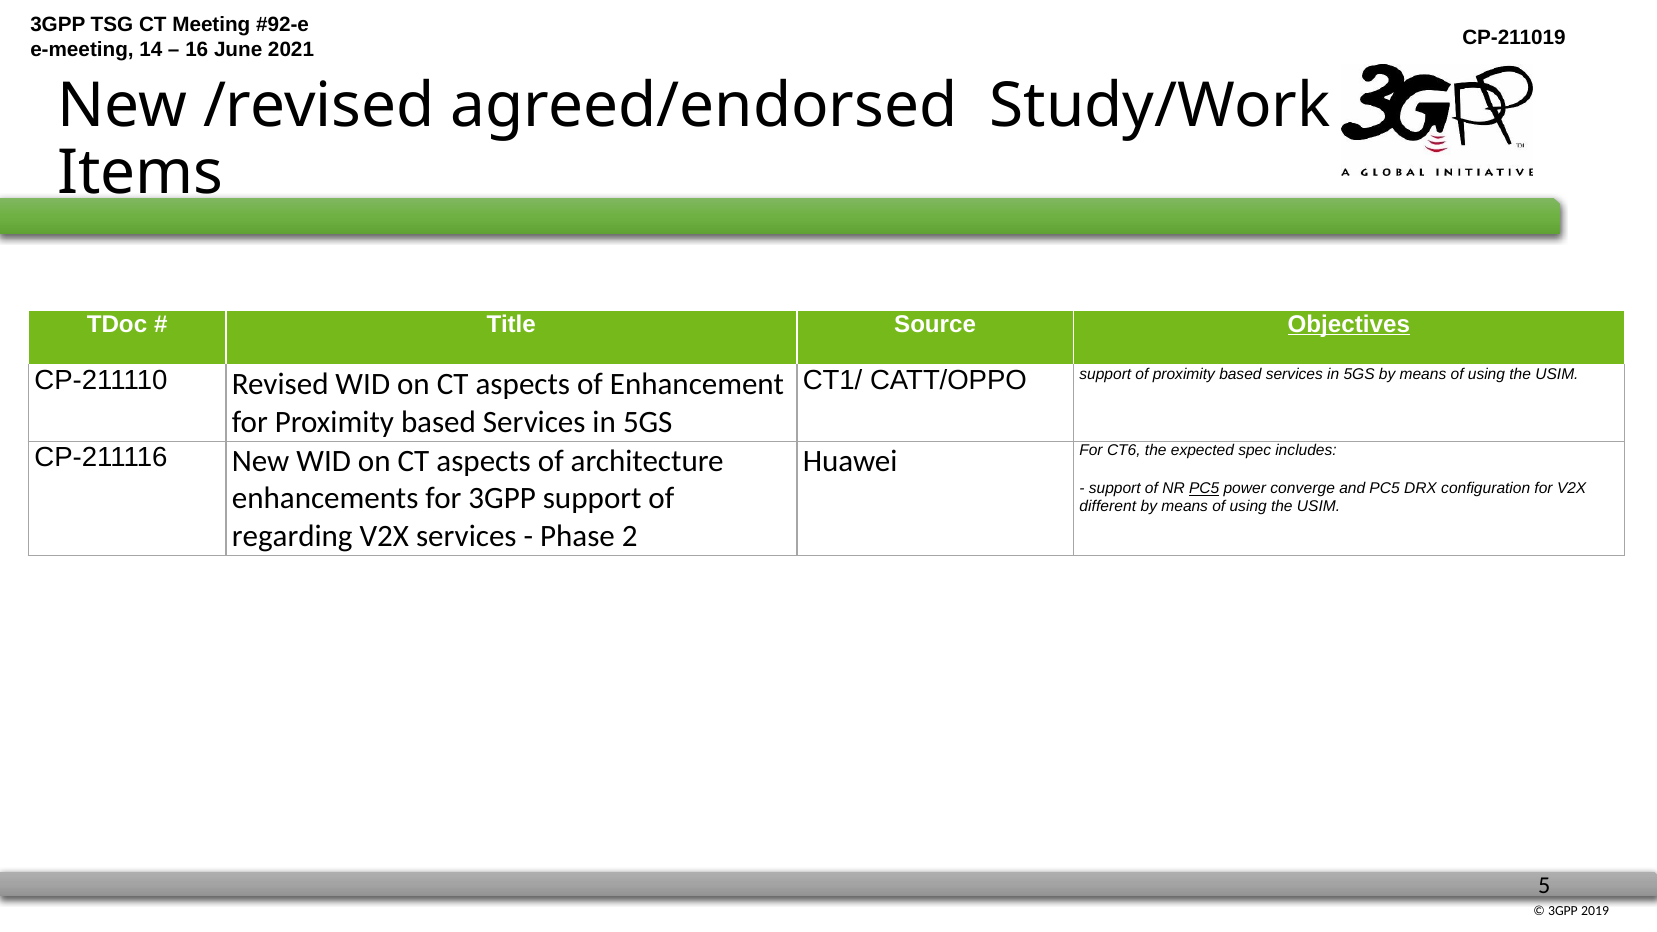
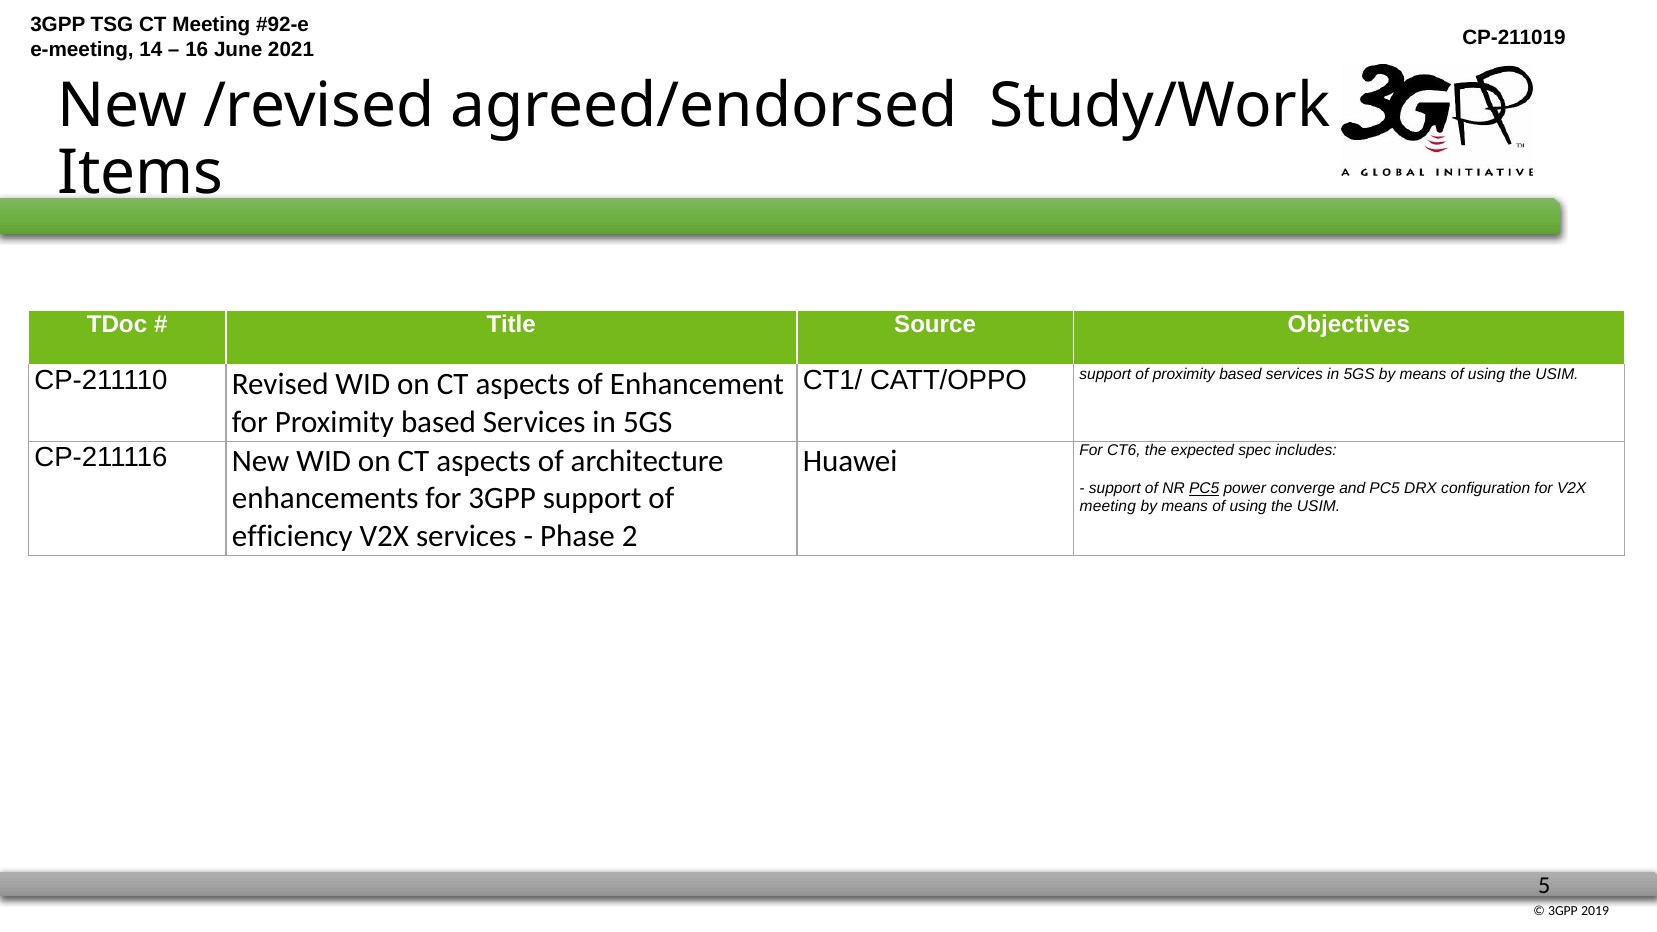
Objectives underline: present -> none (1349, 324)
different: different -> meeting (1108, 506)
regarding: regarding -> efficiency (292, 537)
